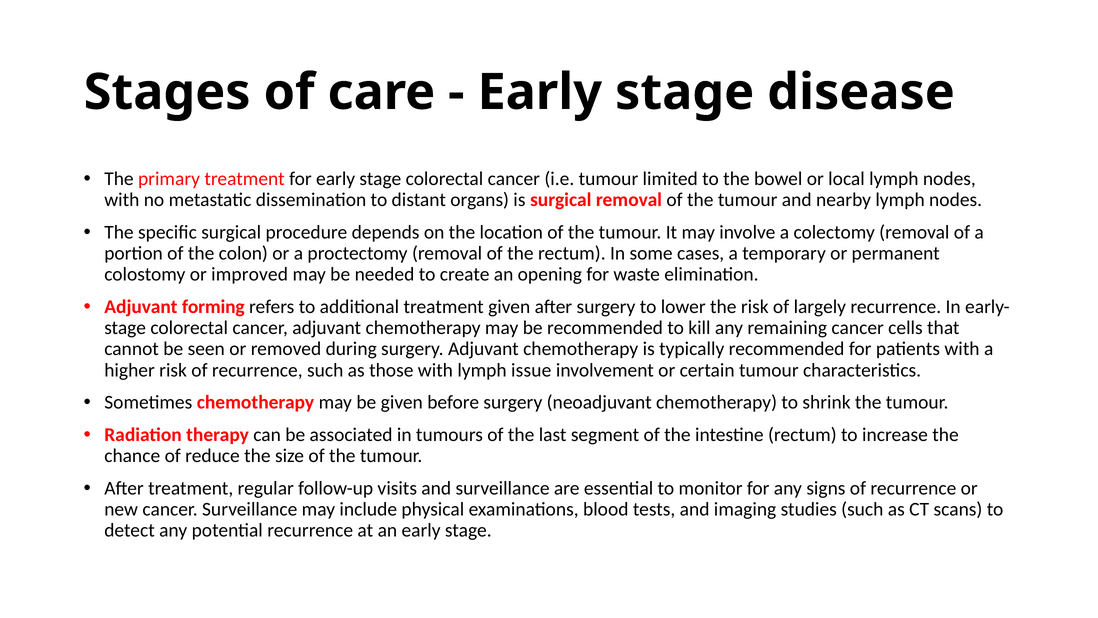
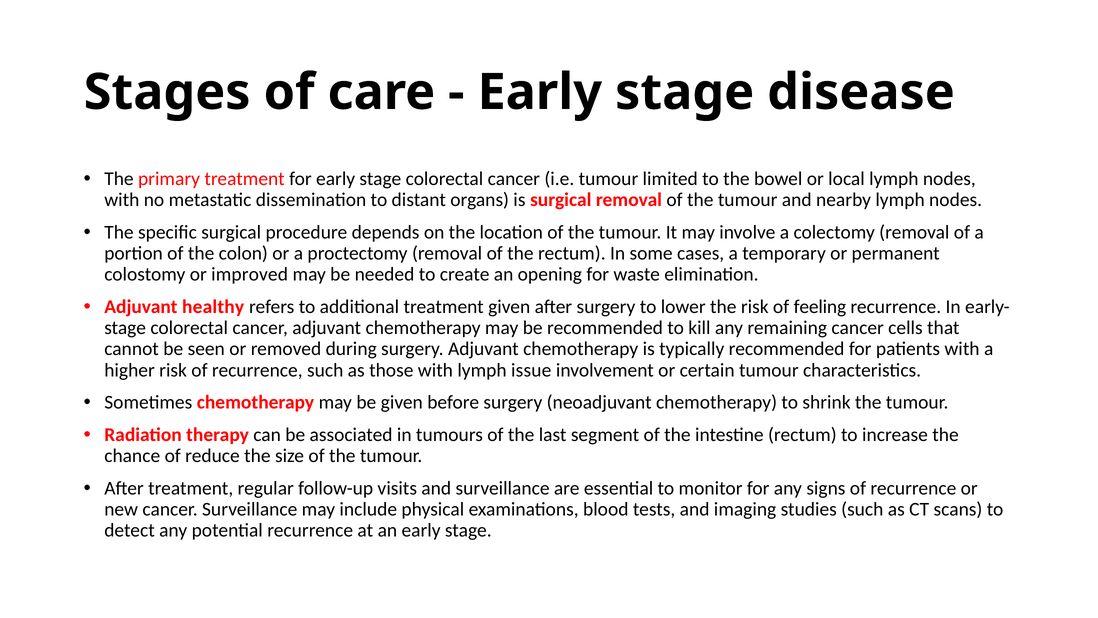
forming: forming -> healthy (213, 307)
largely: largely -> feeling (820, 307)
